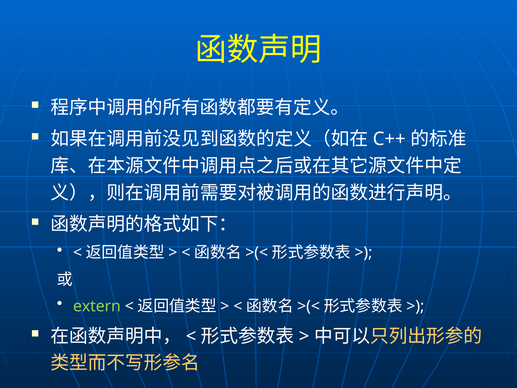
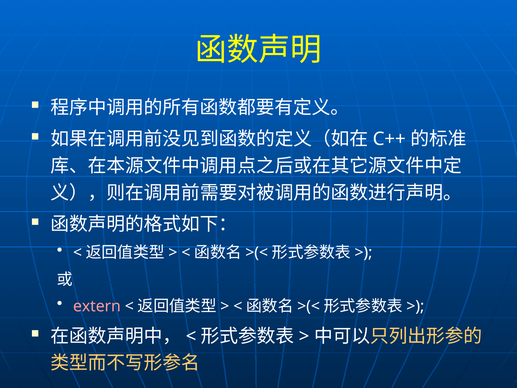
extern colour: light green -> pink (97, 306)
